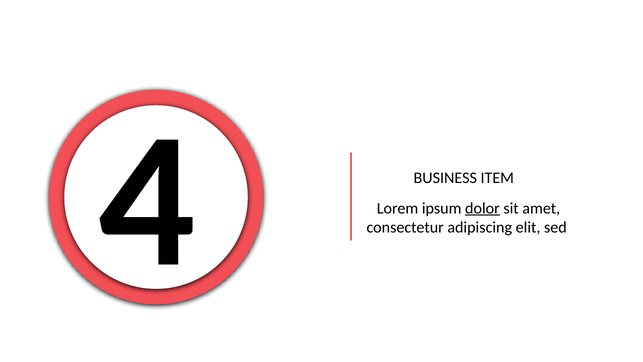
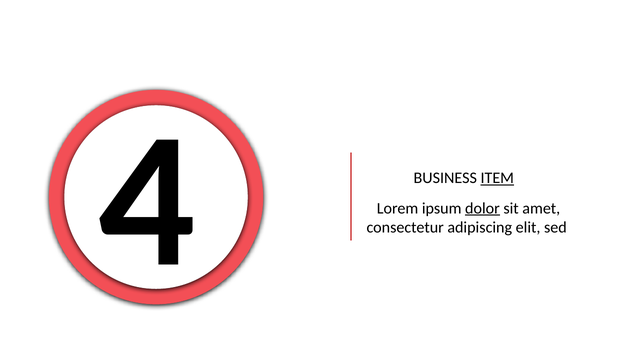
ITEM underline: none -> present (497, 178)
